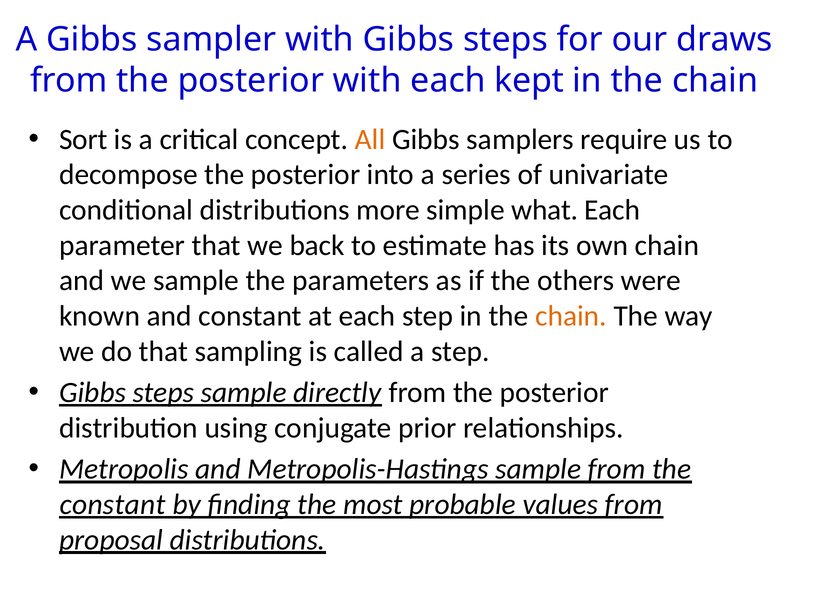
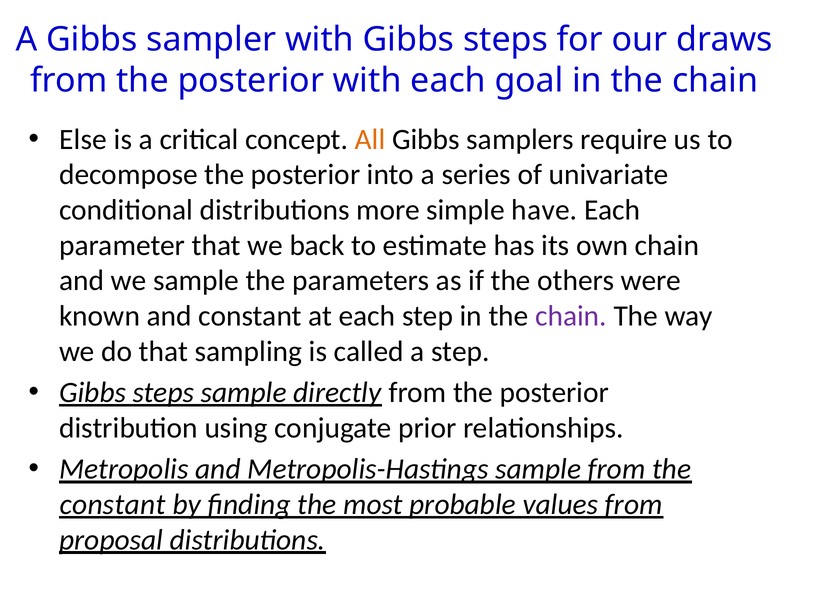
kept: kept -> goal (529, 81)
Sort: Sort -> Else (83, 139)
what: what -> have (544, 210)
chain colour: orange -> purple (571, 316)
